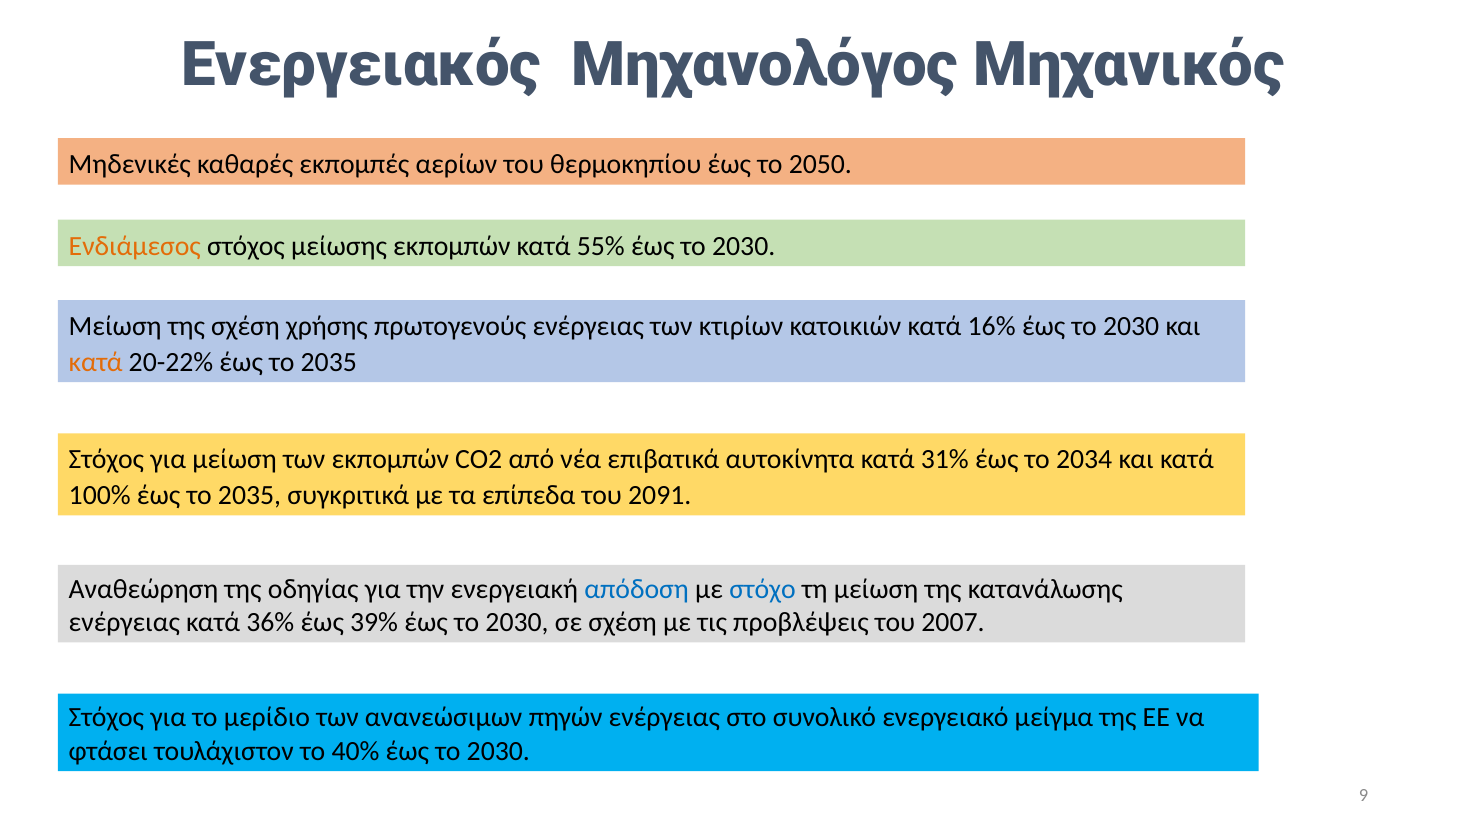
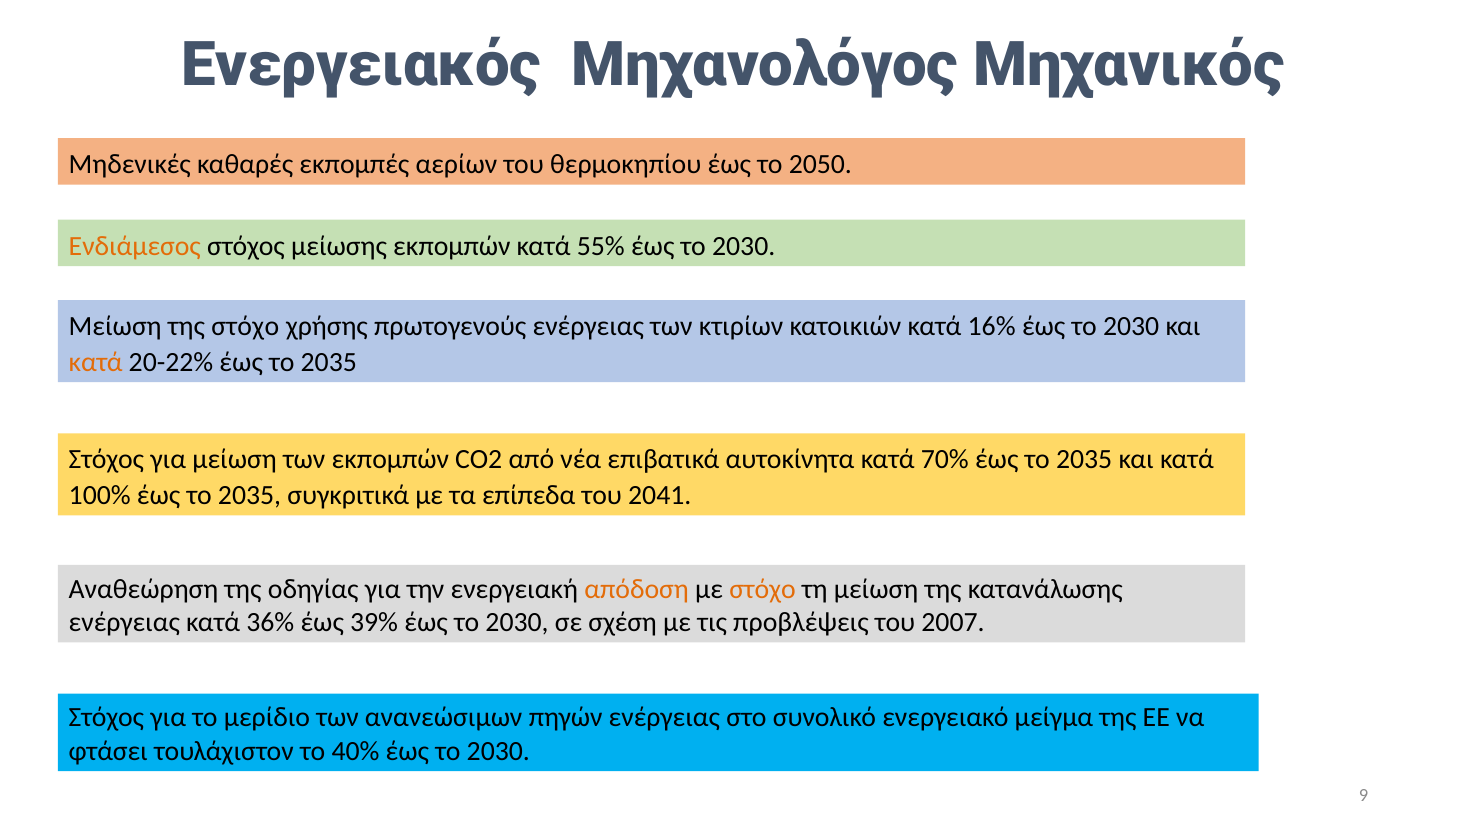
της σχέση: σχέση -> στόχο (245, 326)
31%: 31% -> 70% (945, 460)
2034: 2034 -> 2035 (1084, 460)
2091: 2091 -> 2041 (660, 495)
απόδοση colour: blue -> orange (637, 589)
στόχο colour: blue -> orange (763, 589)
